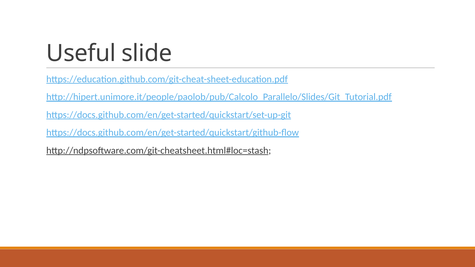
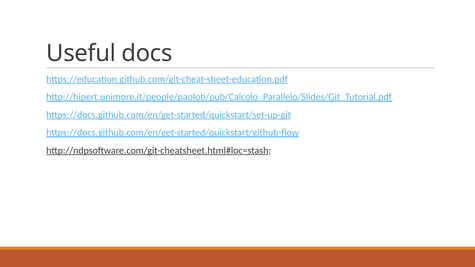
slide: slide -> docs (147, 53)
